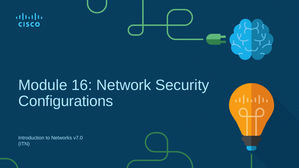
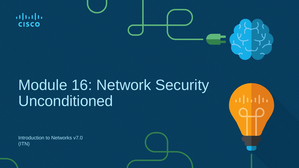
Configurations: Configurations -> Unconditioned (66, 101)
